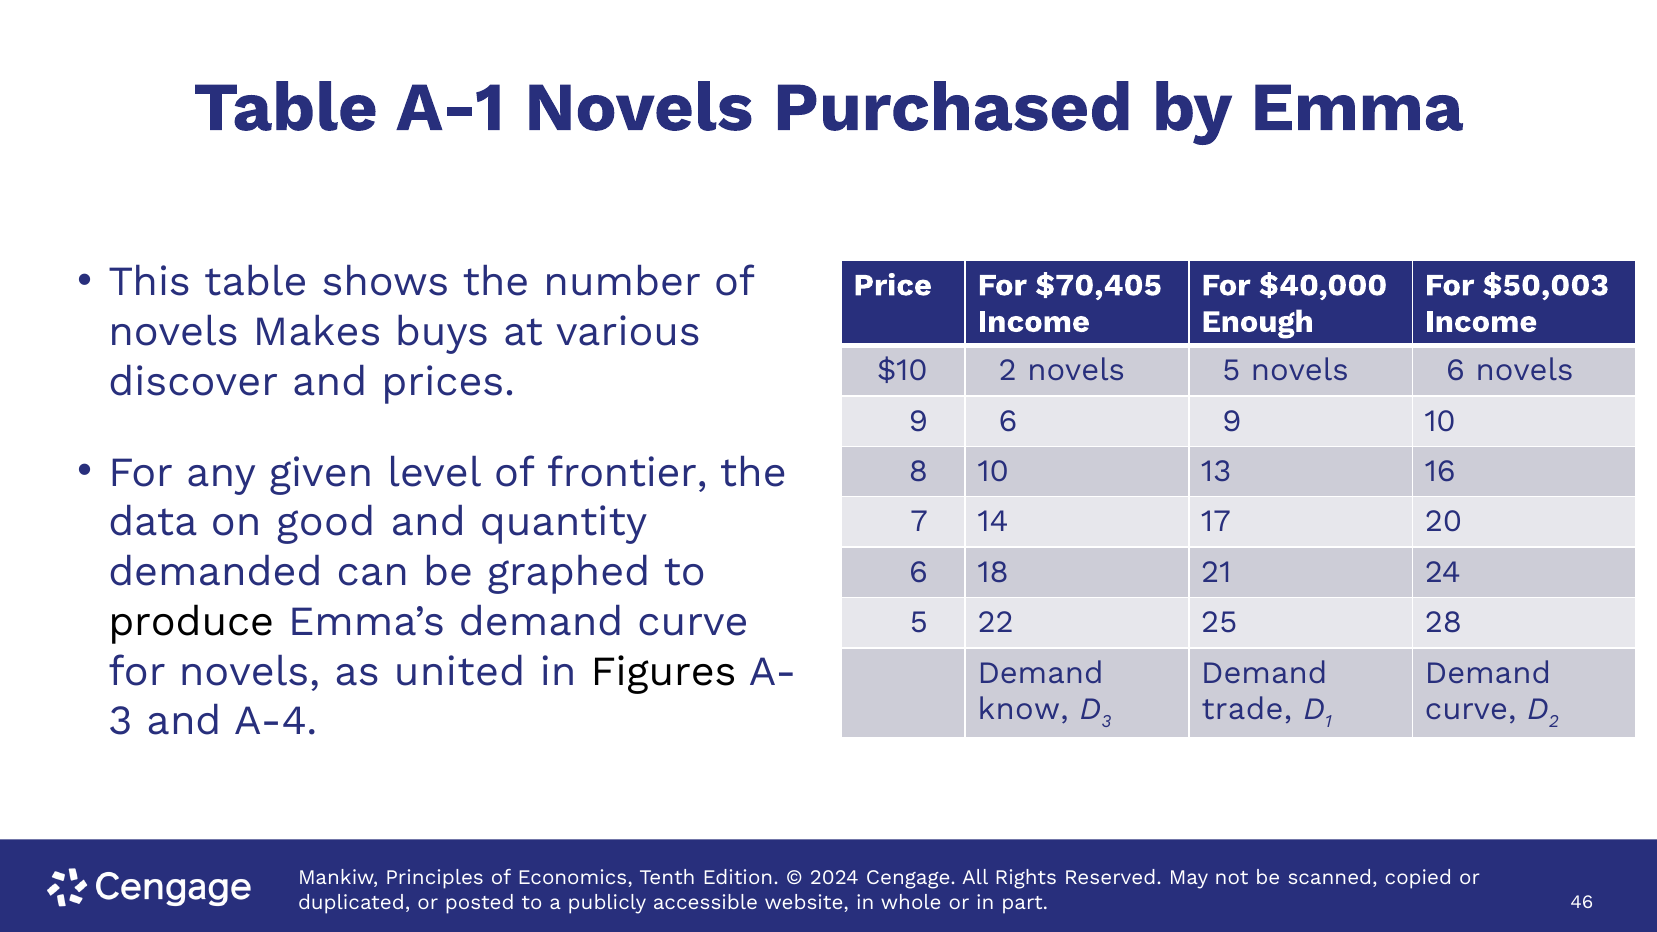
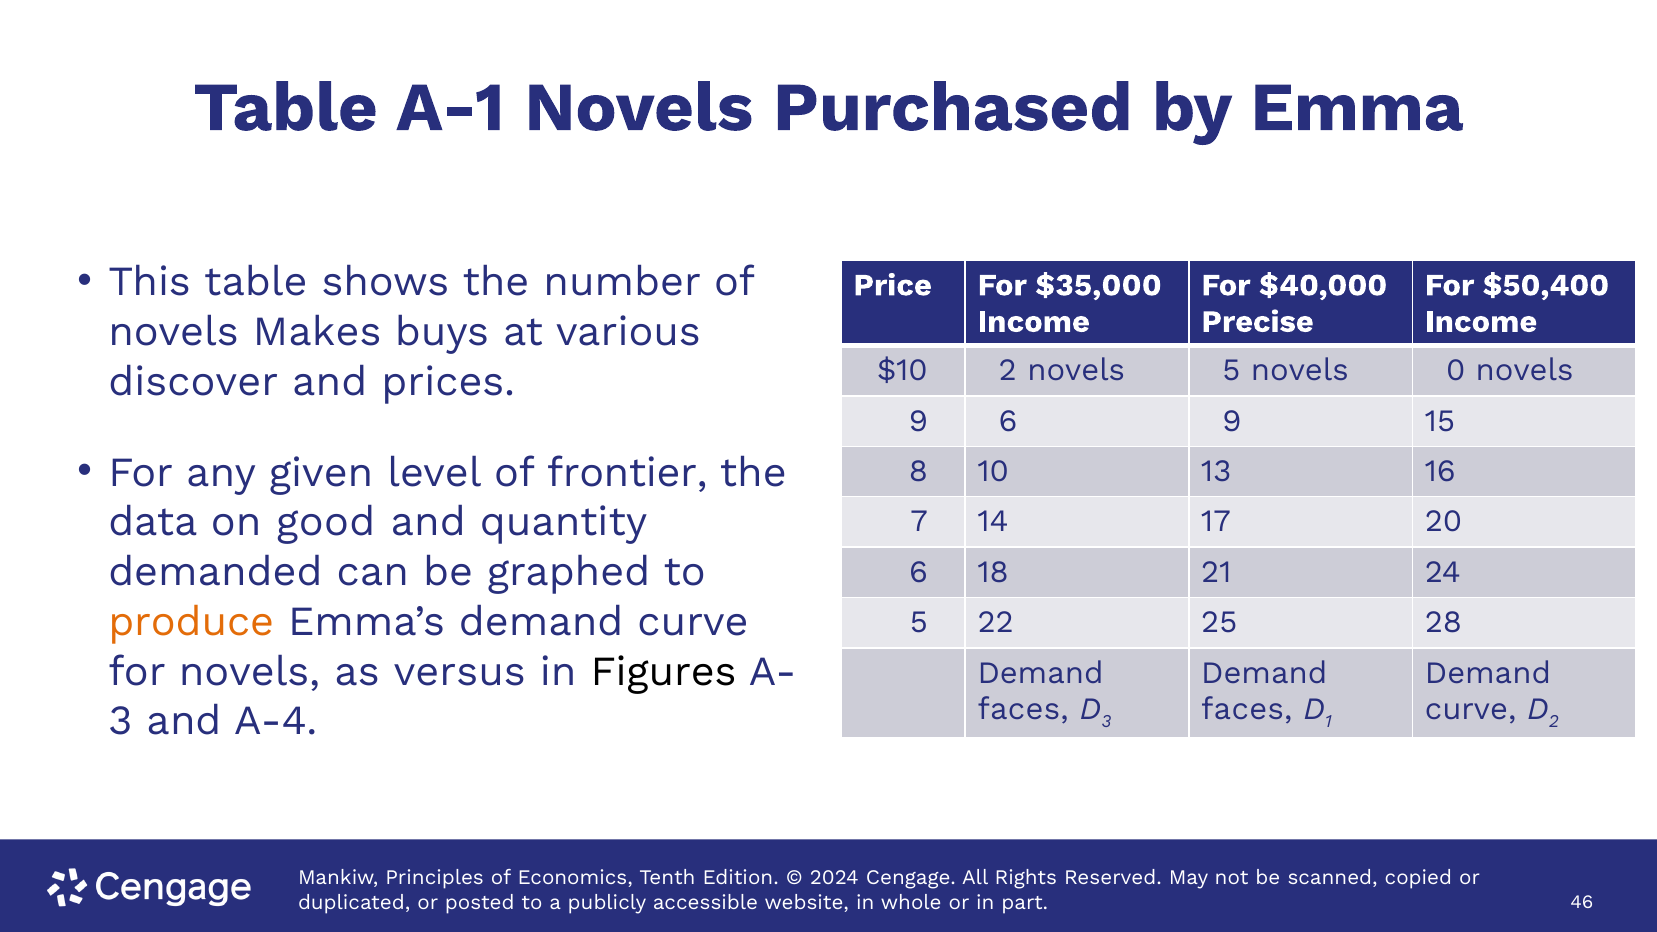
$70,405: $70,405 -> $35,000 (1099, 285)
$50,003: $50,003 -> $50,400 (1546, 285)
Enough: Enough -> Precise (1258, 322)
novels 6: 6 -> 0 (1456, 370)
9 10: 10 -> 15 (1440, 421)
produce colour: black -> orange (191, 622)
united: united -> versus (460, 671)
know: know -> faces (1023, 709)
trade: trade -> faces (1247, 709)
